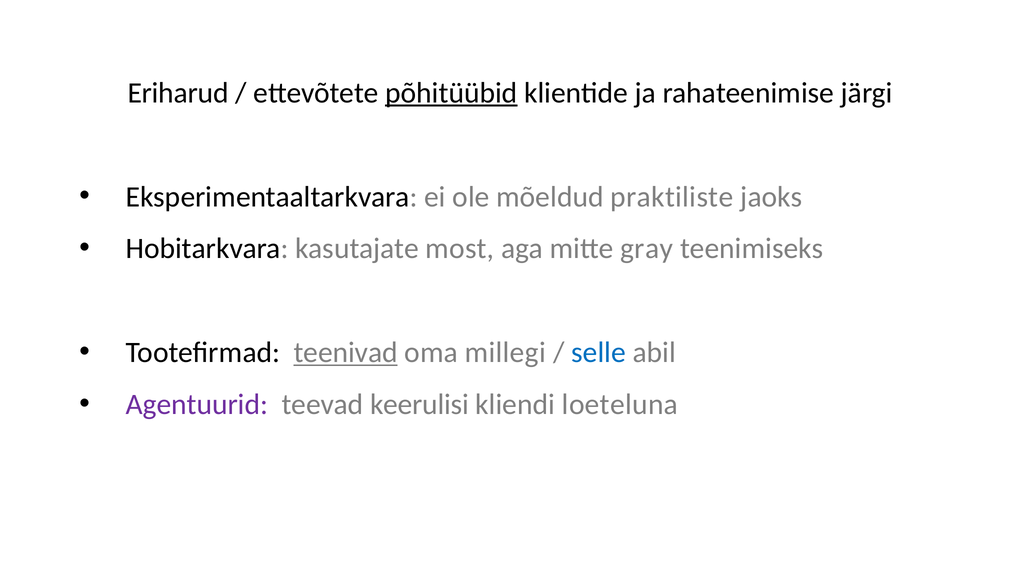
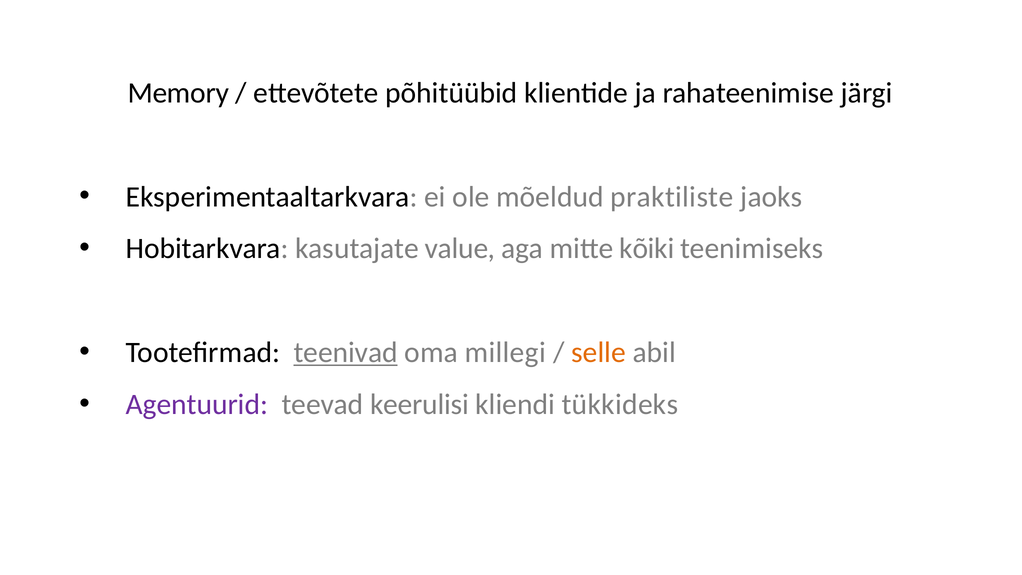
Eriharud: Eriharud -> Memory (178, 93)
põhitüübid underline: present -> none (451, 93)
most: most -> value (460, 249)
gray: gray -> kõiki (647, 249)
selle colour: blue -> orange (599, 353)
loeteluna: loeteluna -> tükkideks (620, 404)
